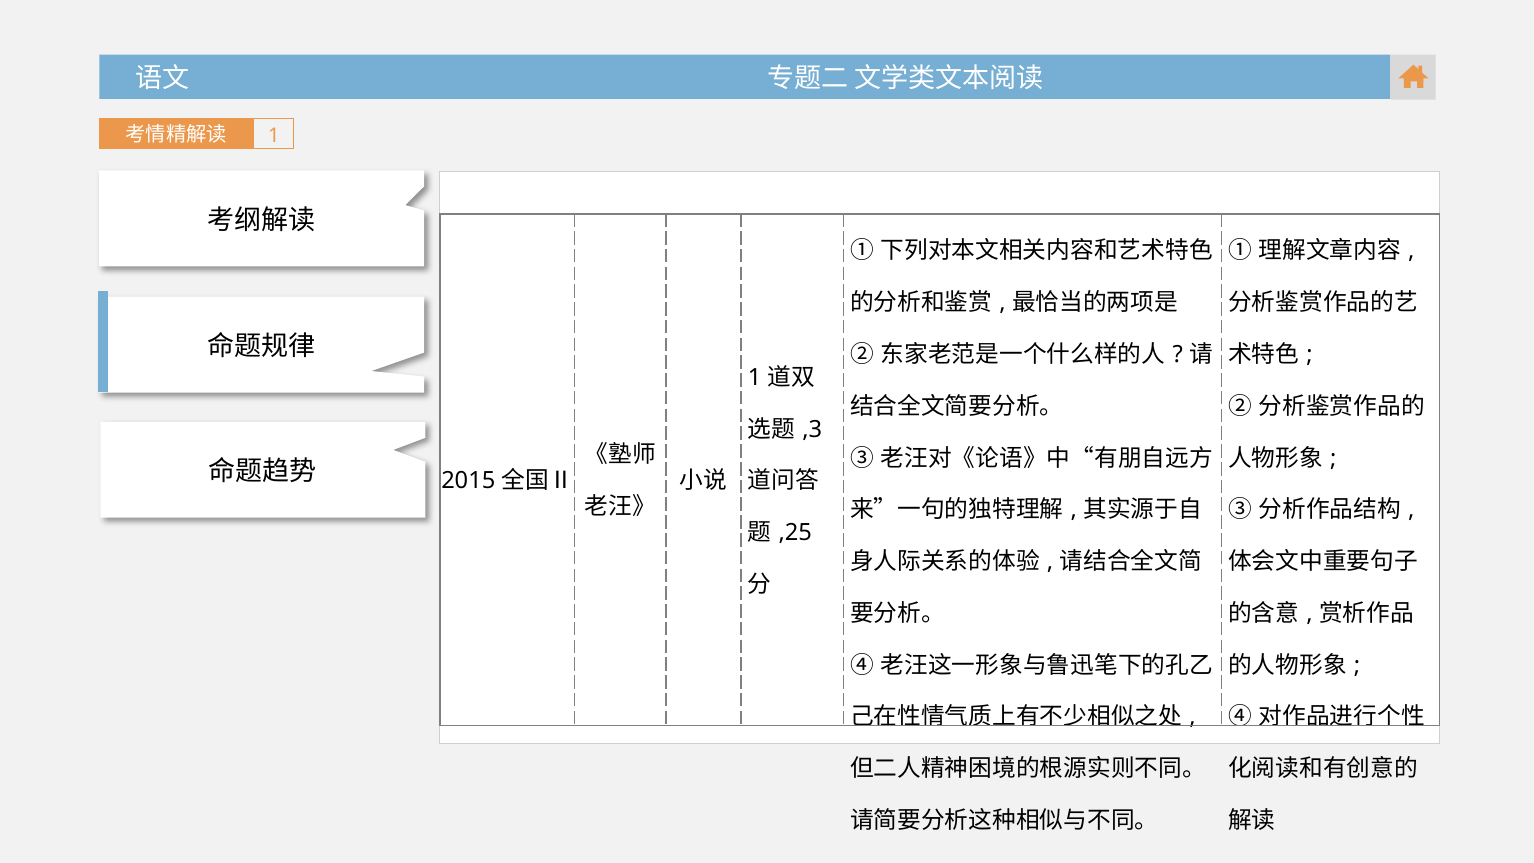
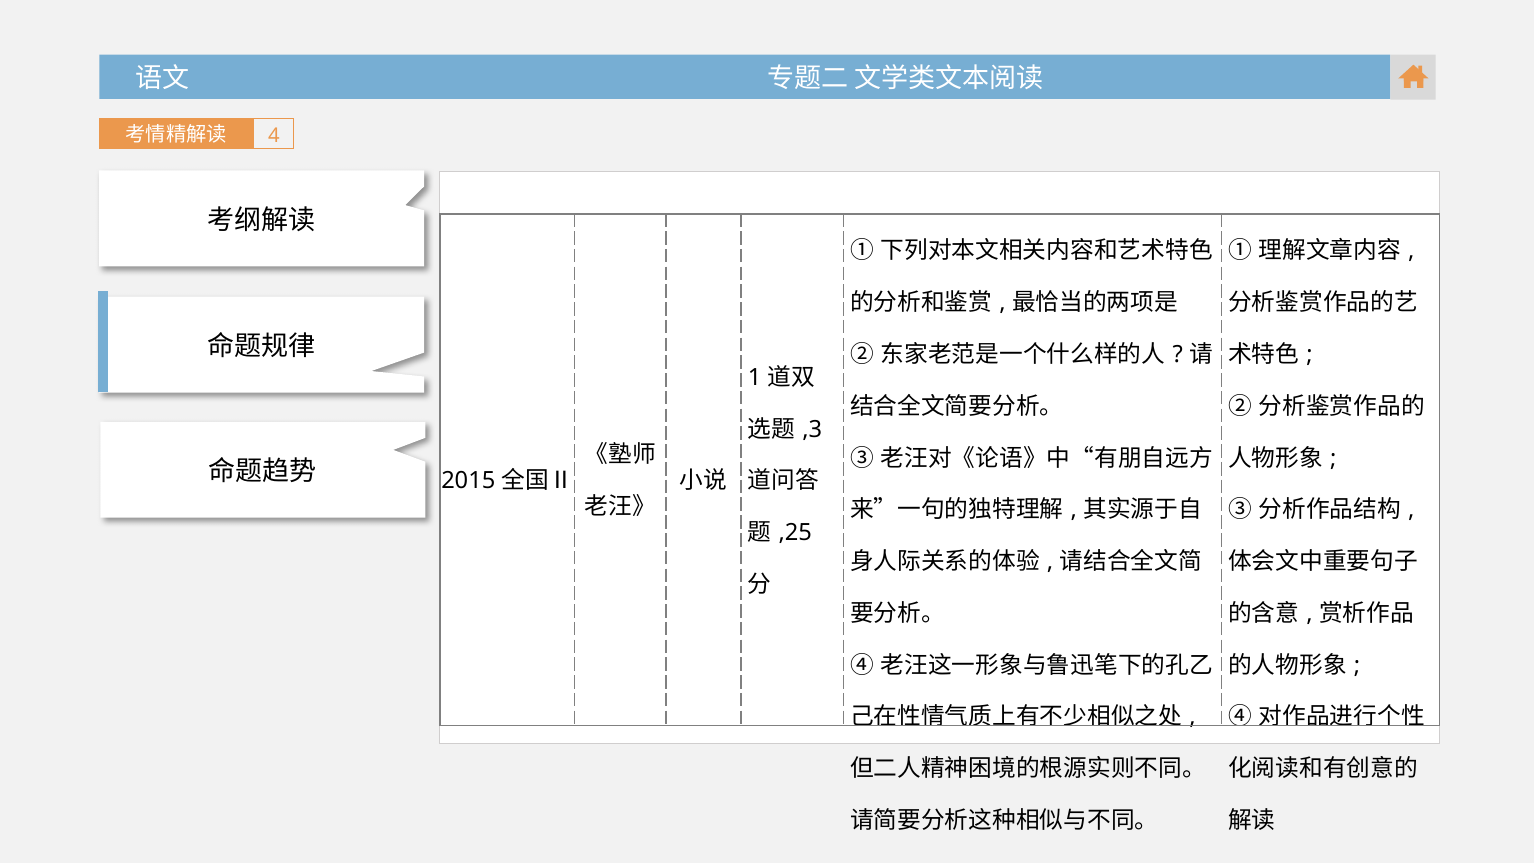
1: 1 -> 4 (274, 136)
